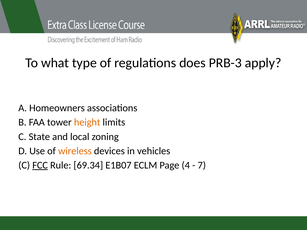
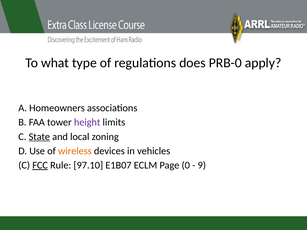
PRB-3: PRB-3 -> PRB-0 (225, 63)
height colour: orange -> purple (87, 122)
State underline: none -> present (39, 137)
69.34: 69.34 -> 97.10 (88, 165)
4: 4 -> 0 (186, 165)
7: 7 -> 9 (202, 165)
